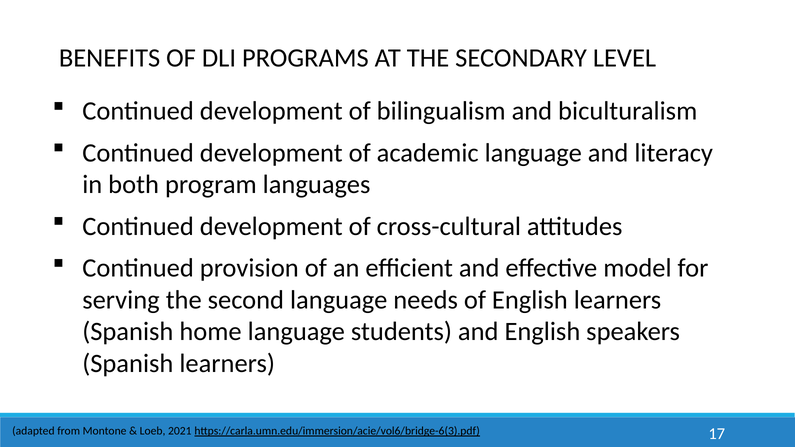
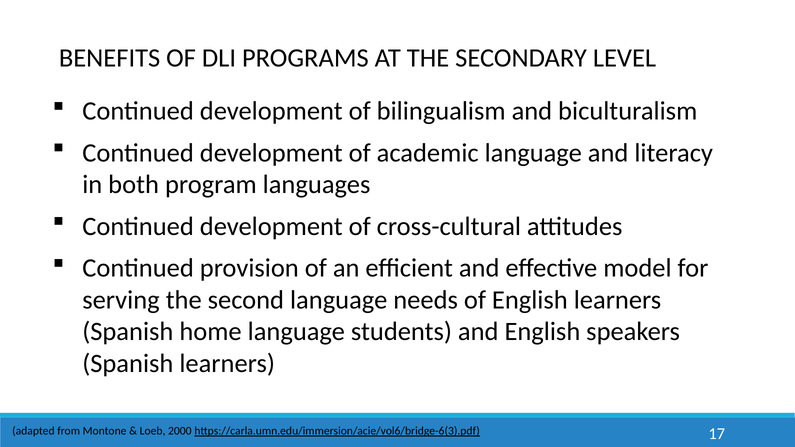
2021: 2021 -> 2000 (180, 431)
